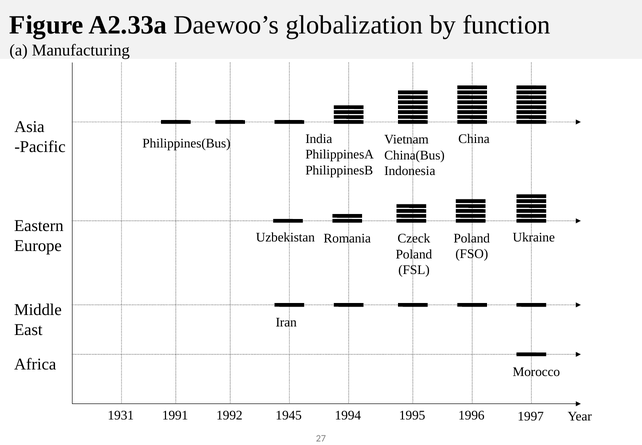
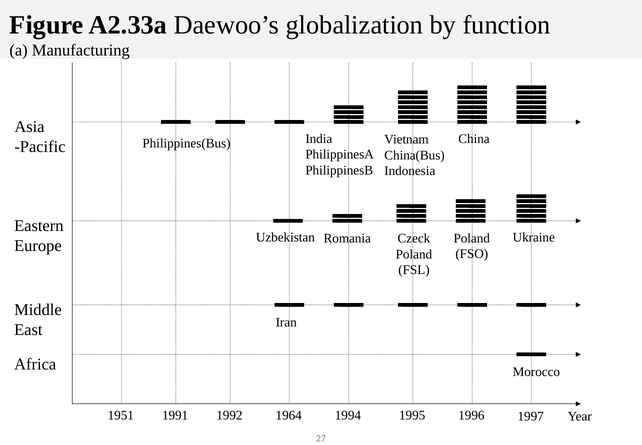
1931: 1931 -> 1951 (121, 415)
1945: 1945 -> 1964 (289, 415)
